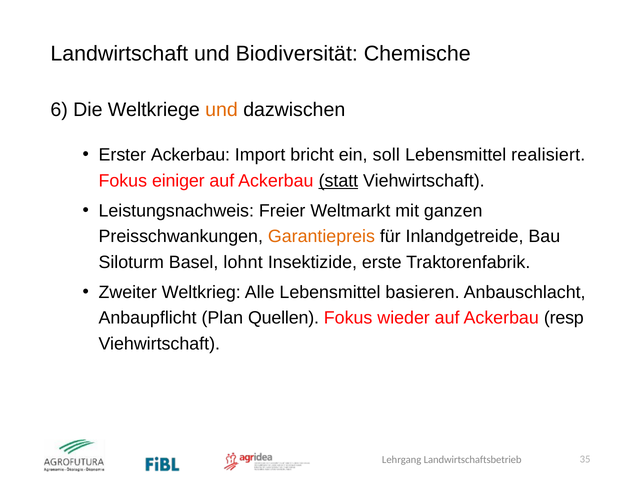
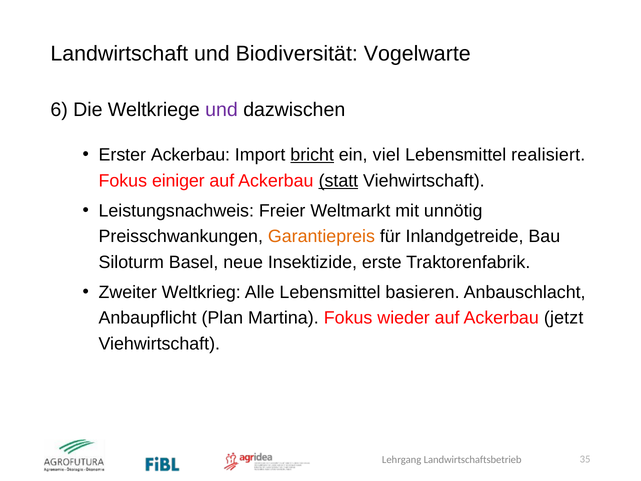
Chemische: Chemische -> Vogelwarte (417, 53)
und colour: orange -> purple (222, 110)
bricht underline: none -> present (312, 155)
soll: soll -> viel (386, 155)
ganzen: ganzen -> unnötig (453, 211)
lohnt: lohnt -> neue (243, 262)
Quellen: Quellen -> Martina (283, 318)
resp: resp -> jetzt (564, 318)
